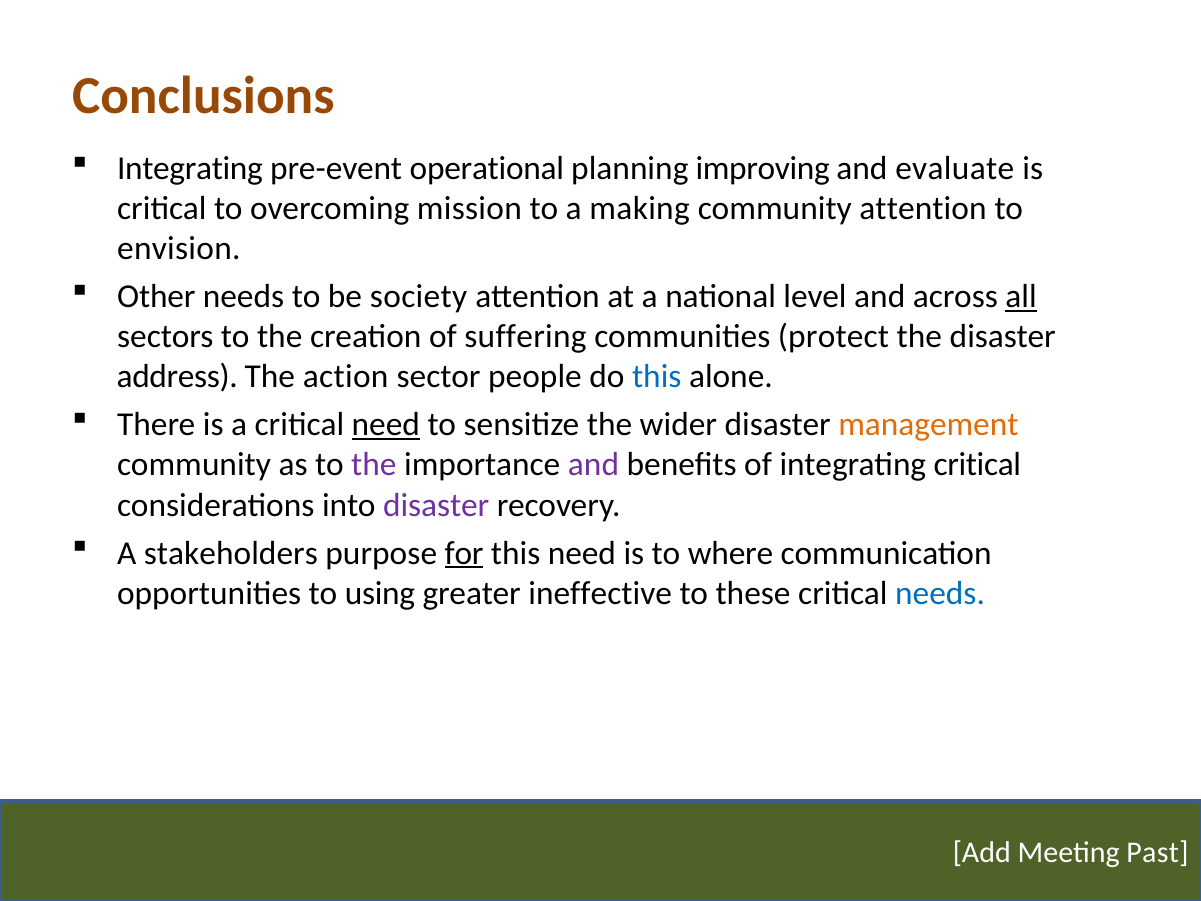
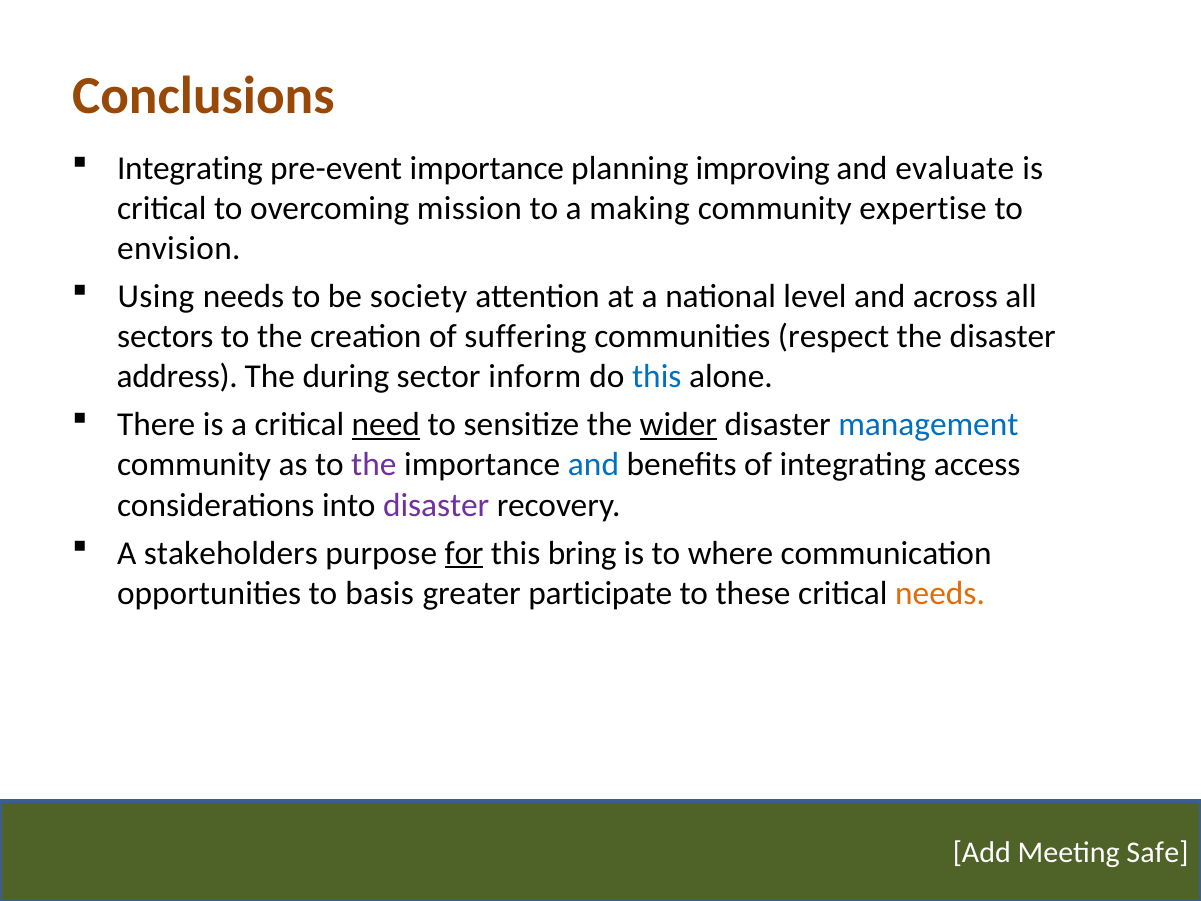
pre-event operational: operational -> importance (487, 168)
community attention: attention -> expertise (923, 209)
Other: Other -> Using (156, 297)
all underline: present -> none (1021, 297)
protect: protect -> respect (834, 337)
action: action -> during (346, 377)
people: people -> inform (535, 377)
wider underline: none -> present (678, 425)
management colour: orange -> blue (928, 425)
and colour: purple -> blue (593, 465)
integrating critical: critical -> access (977, 465)
this need: need -> bring (582, 553)
using: using -> basis (380, 593)
ineffective: ineffective -> participate (600, 593)
needs colour: blue -> orange (940, 593)
Past: Past -> Safe (1157, 853)
